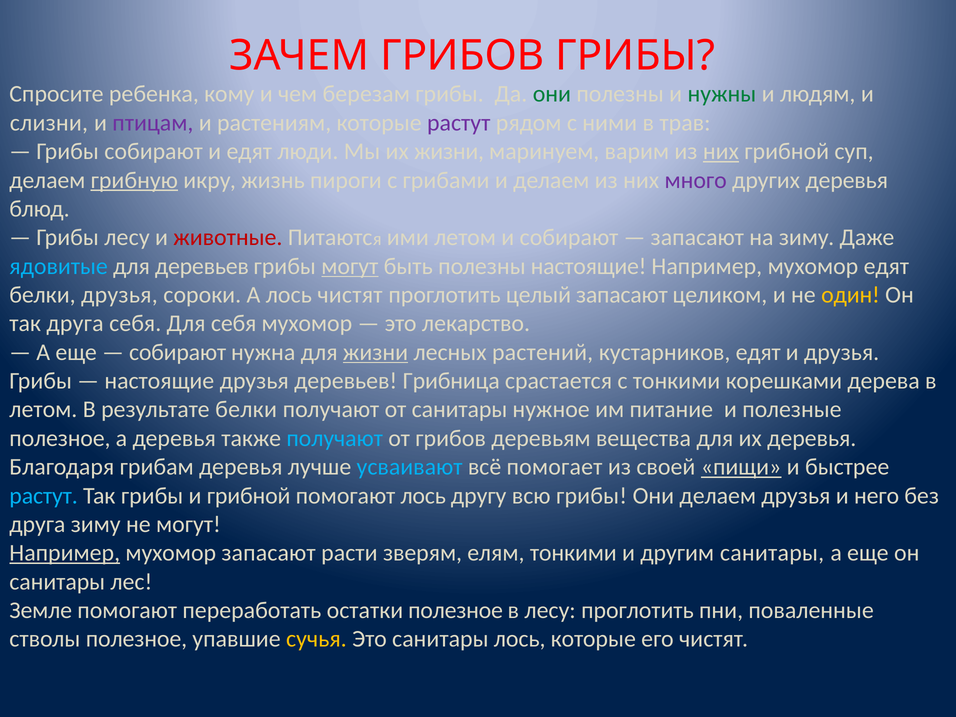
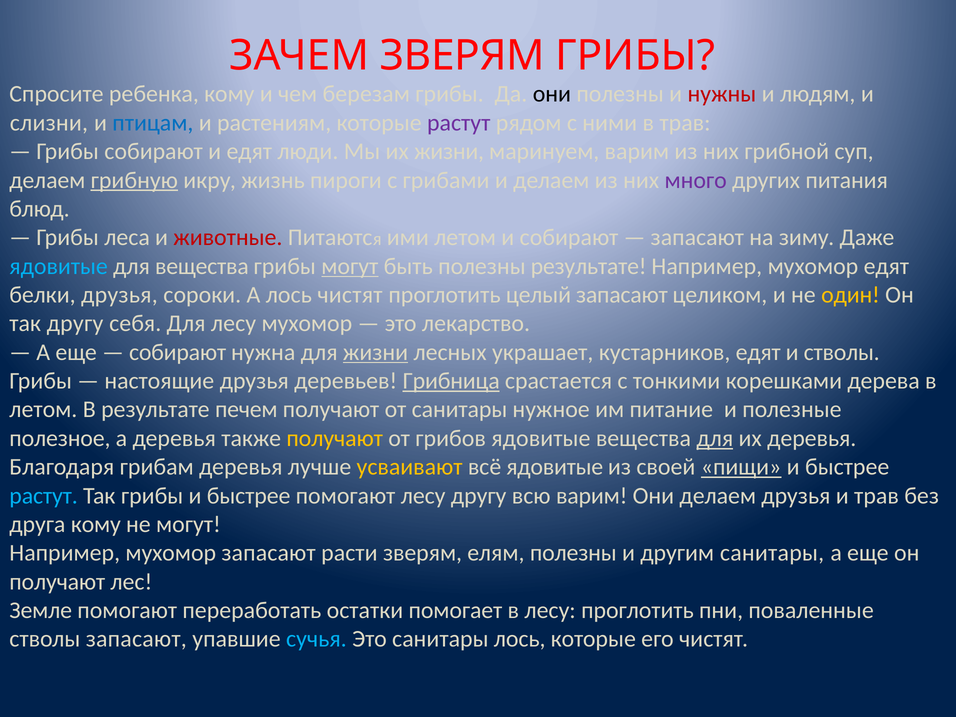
ЗАЧЕМ ГРИБОВ: ГРИБОВ -> ЗВЕРЯМ (462, 56)
они colour: green -> black (552, 94)
нужны colour: green -> red (722, 94)
птицам colour: purple -> blue (153, 123)
них underline: present -> none (721, 151)
других деревья: деревья -> питания (847, 180)
Грибы лесу: лесу -> леса (127, 238)
для деревьев: деревьев -> вещества (202, 266)
полезны настоящие: настоящие -> результате (589, 266)
так друга: друга -> другу (75, 324)
Для себя: себя -> лесу (234, 324)
растений: растений -> украшает (543, 352)
и друзья: друзья -> стволы (842, 352)
Грибница underline: none -> present (451, 381)
результате белки: белки -> печем (246, 410)
получают colour: light blue -> yellow (335, 438)
грибов деревьям: деревьям -> ядовитые (541, 438)
для underline: none -> present (715, 438)
усваивают colour: light blue -> yellow (410, 467)
всё помогает: помогает -> ядовитые (555, 467)
грибы и грибной: грибной -> быстрее (249, 496)
помогают лось: лось -> лесу (423, 496)
всю грибы: грибы -> варим (592, 496)
и него: него -> трав (877, 496)
друга зиму: зиму -> кому (96, 524)
Например underline: present -> none (65, 553)
елям тонкими: тонкими -> полезны (573, 553)
санитары: санитары -> получают (57, 582)
остатки полезное: полезное -> помогает (455, 610)
стволы полезное: полезное -> запасают (136, 639)
сучья colour: yellow -> light blue (316, 639)
